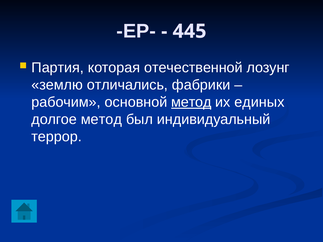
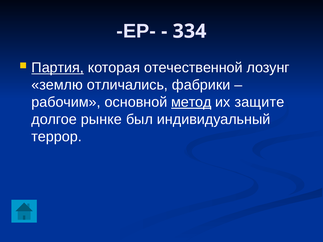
445: 445 -> 334 (189, 31)
Партия underline: none -> present (58, 68)
единых: единых -> защите (259, 102)
долгое метод: метод -> рынке (101, 119)
